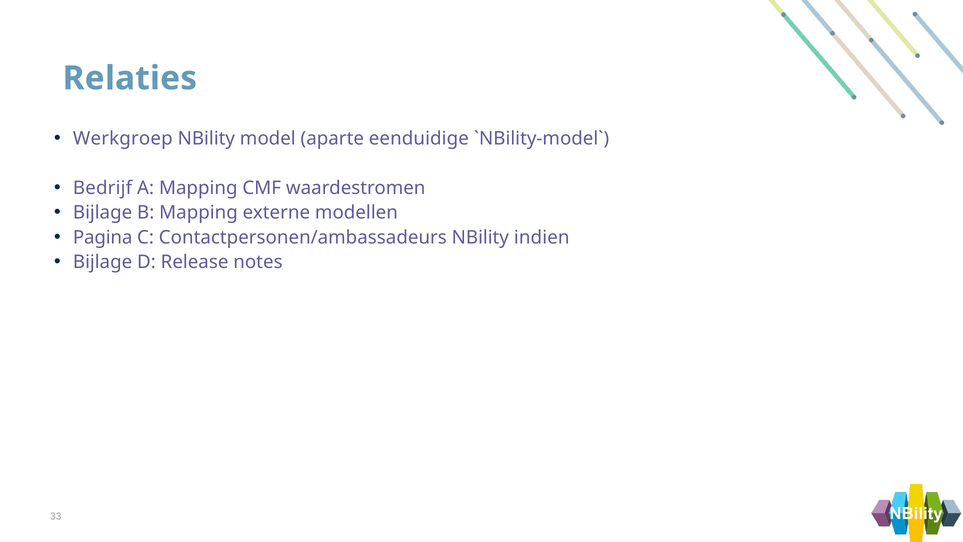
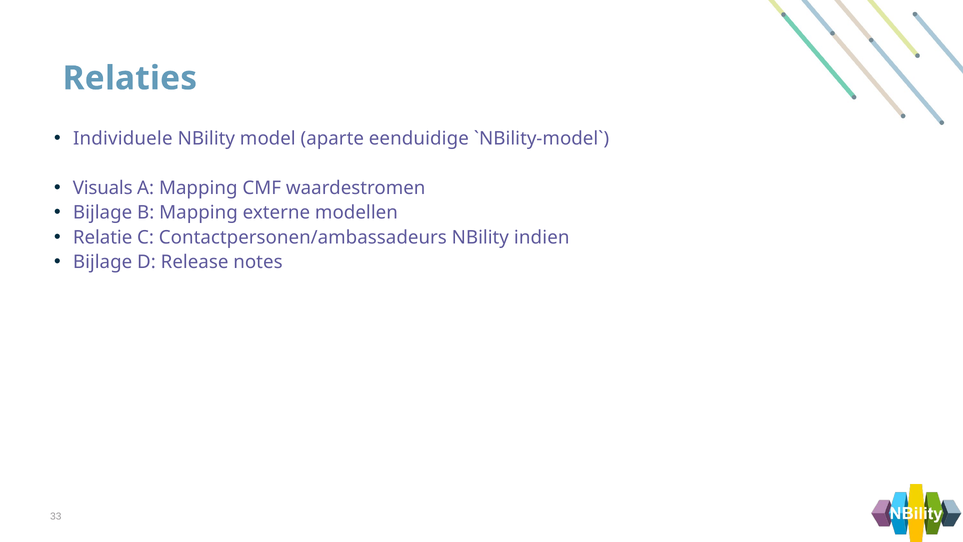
Werkgroep: Werkgroep -> Individuele (123, 138)
Bedrijf: Bedrijf -> Visuals (103, 188)
Pagina: Pagina -> Relatie (103, 237)
